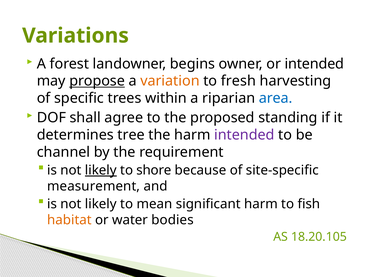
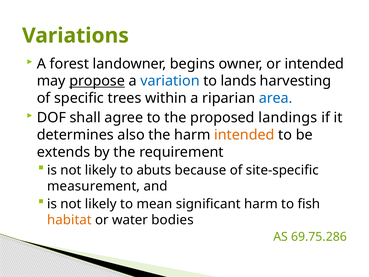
variation colour: orange -> blue (170, 81)
fresh: fresh -> lands (239, 81)
standing: standing -> landings (288, 117)
tree: tree -> also (131, 135)
intended colour: purple -> orange (244, 135)
channel: channel -> extends (64, 152)
likely underline: present -> none (101, 170)
shore: shore -> abuts (154, 170)
18.20.105: 18.20.105 -> 69.75.286 (319, 237)
